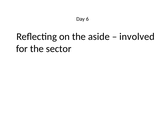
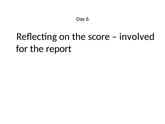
aside: aside -> score (99, 36)
sector: sector -> report (59, 49)
